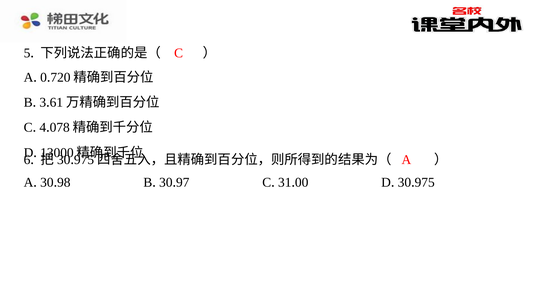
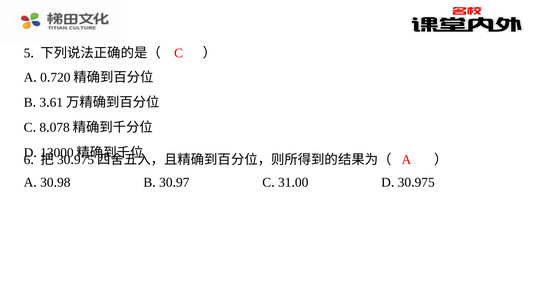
4: 4 -> 8 (43, 127)
